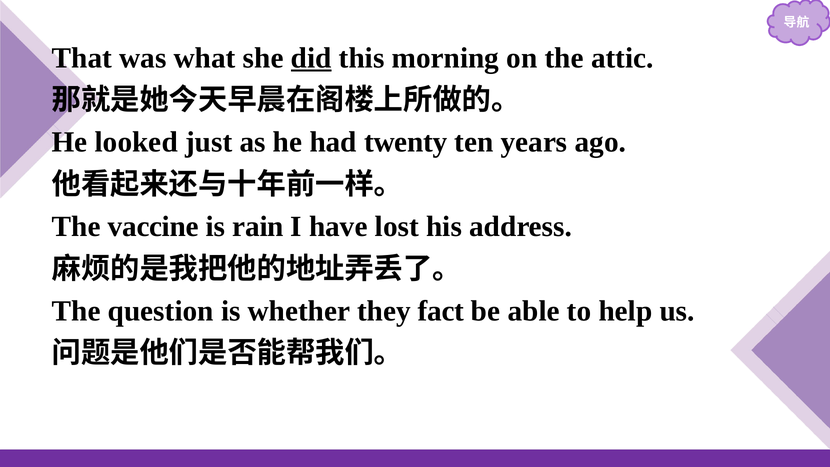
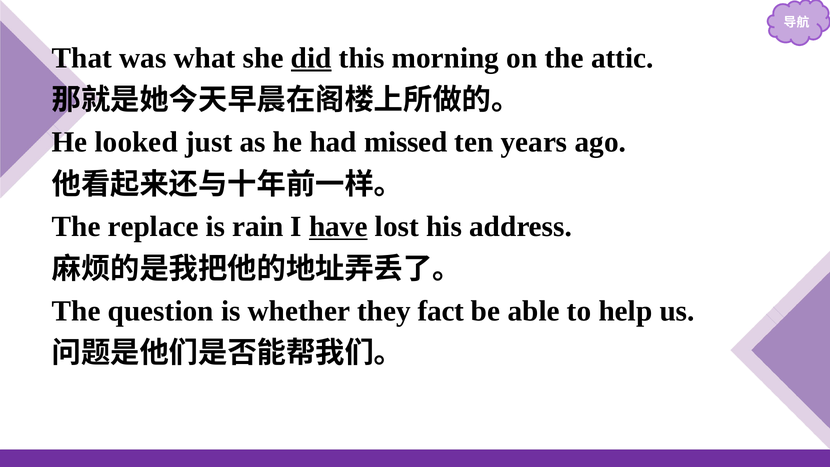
twenty: twenty -> missed (406, 142)
vaccine: vaccine -> replace (153, 227)
have underline: none -> present (338, 227)
